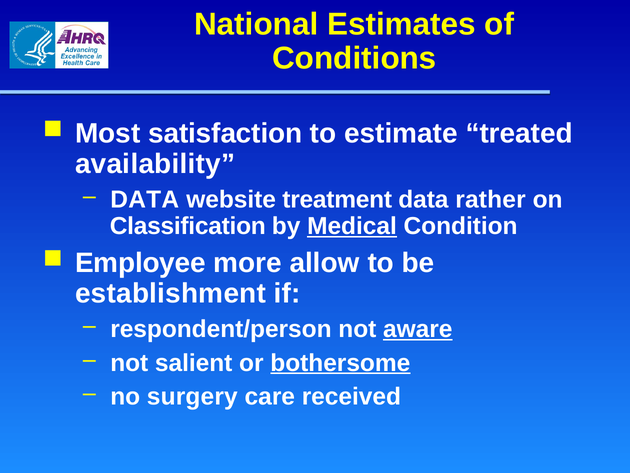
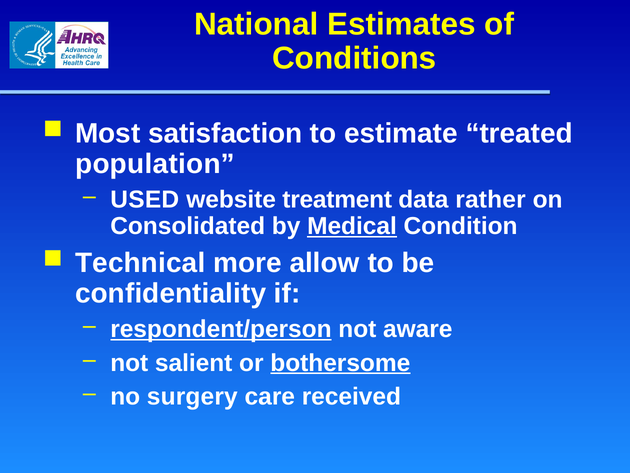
availability: availability -> population (155, 164)
DATA: DATA -> USED (145, 200)
Classification: Classification -> Consolidated (188, 226)
Employee: Employee -> Technical (140, 263)
establishment: establishment -> confidentiality (171, 293)
respondent/person underline: none -> present (221, 329)
aware underline: present -> none (418, 329)
